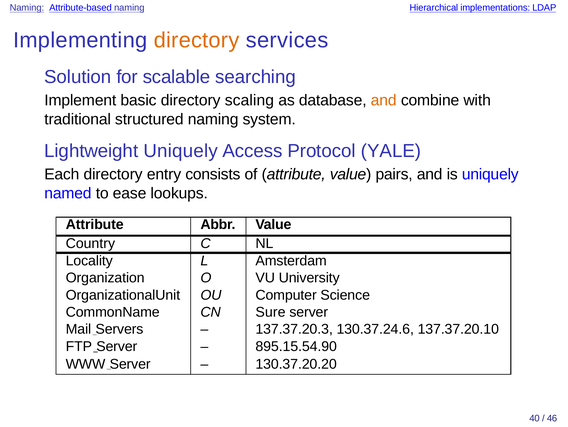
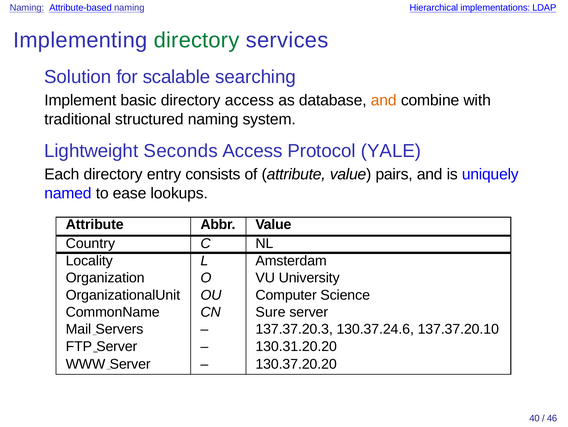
directory colour: orange -> green (197, 40)
directory scaling: scaling -> access (249, 100)
Lightweight Uniquely: Uniquely -> Seconds (181, 151)
895.15.54.90: 895.15.54.90 -> 130.31.20.20 (296, 346)
